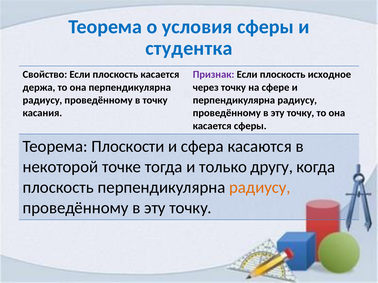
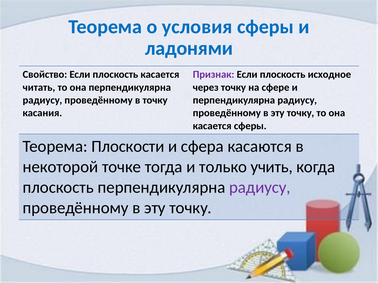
студентка: студентка -> ладонями (189, 48)
держа: держа -> читать (39, 87)
другу: другу -> учить (272, 167)
радиусу colour: orange -> purple (260, 188)
